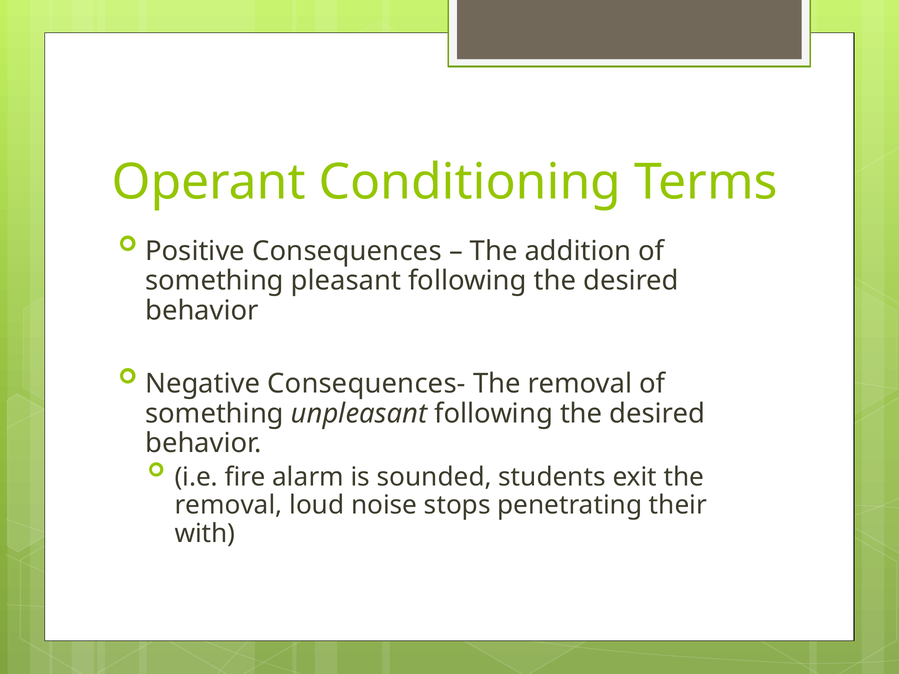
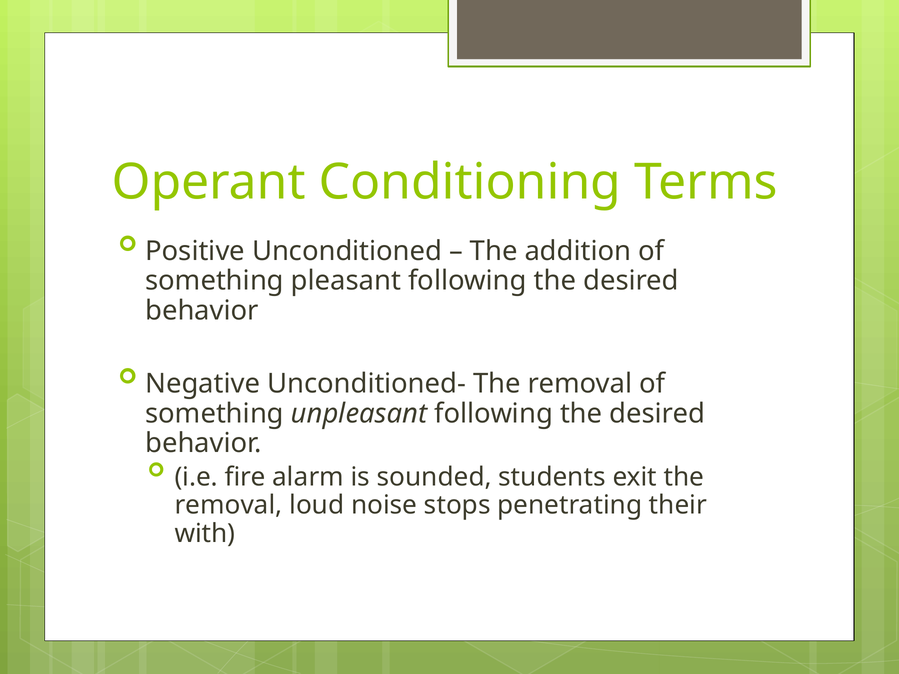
Consequences: Consequences -> Unconditioned (347, 251)
Consequences-: Consequences- -> Unconditioned- (367, 384)
